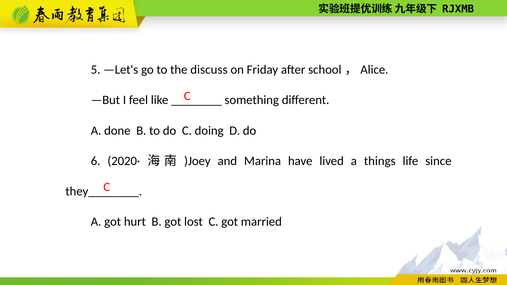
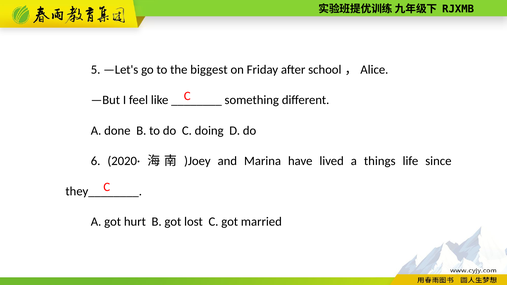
discuss: discuss -> biggest (209, 70)
